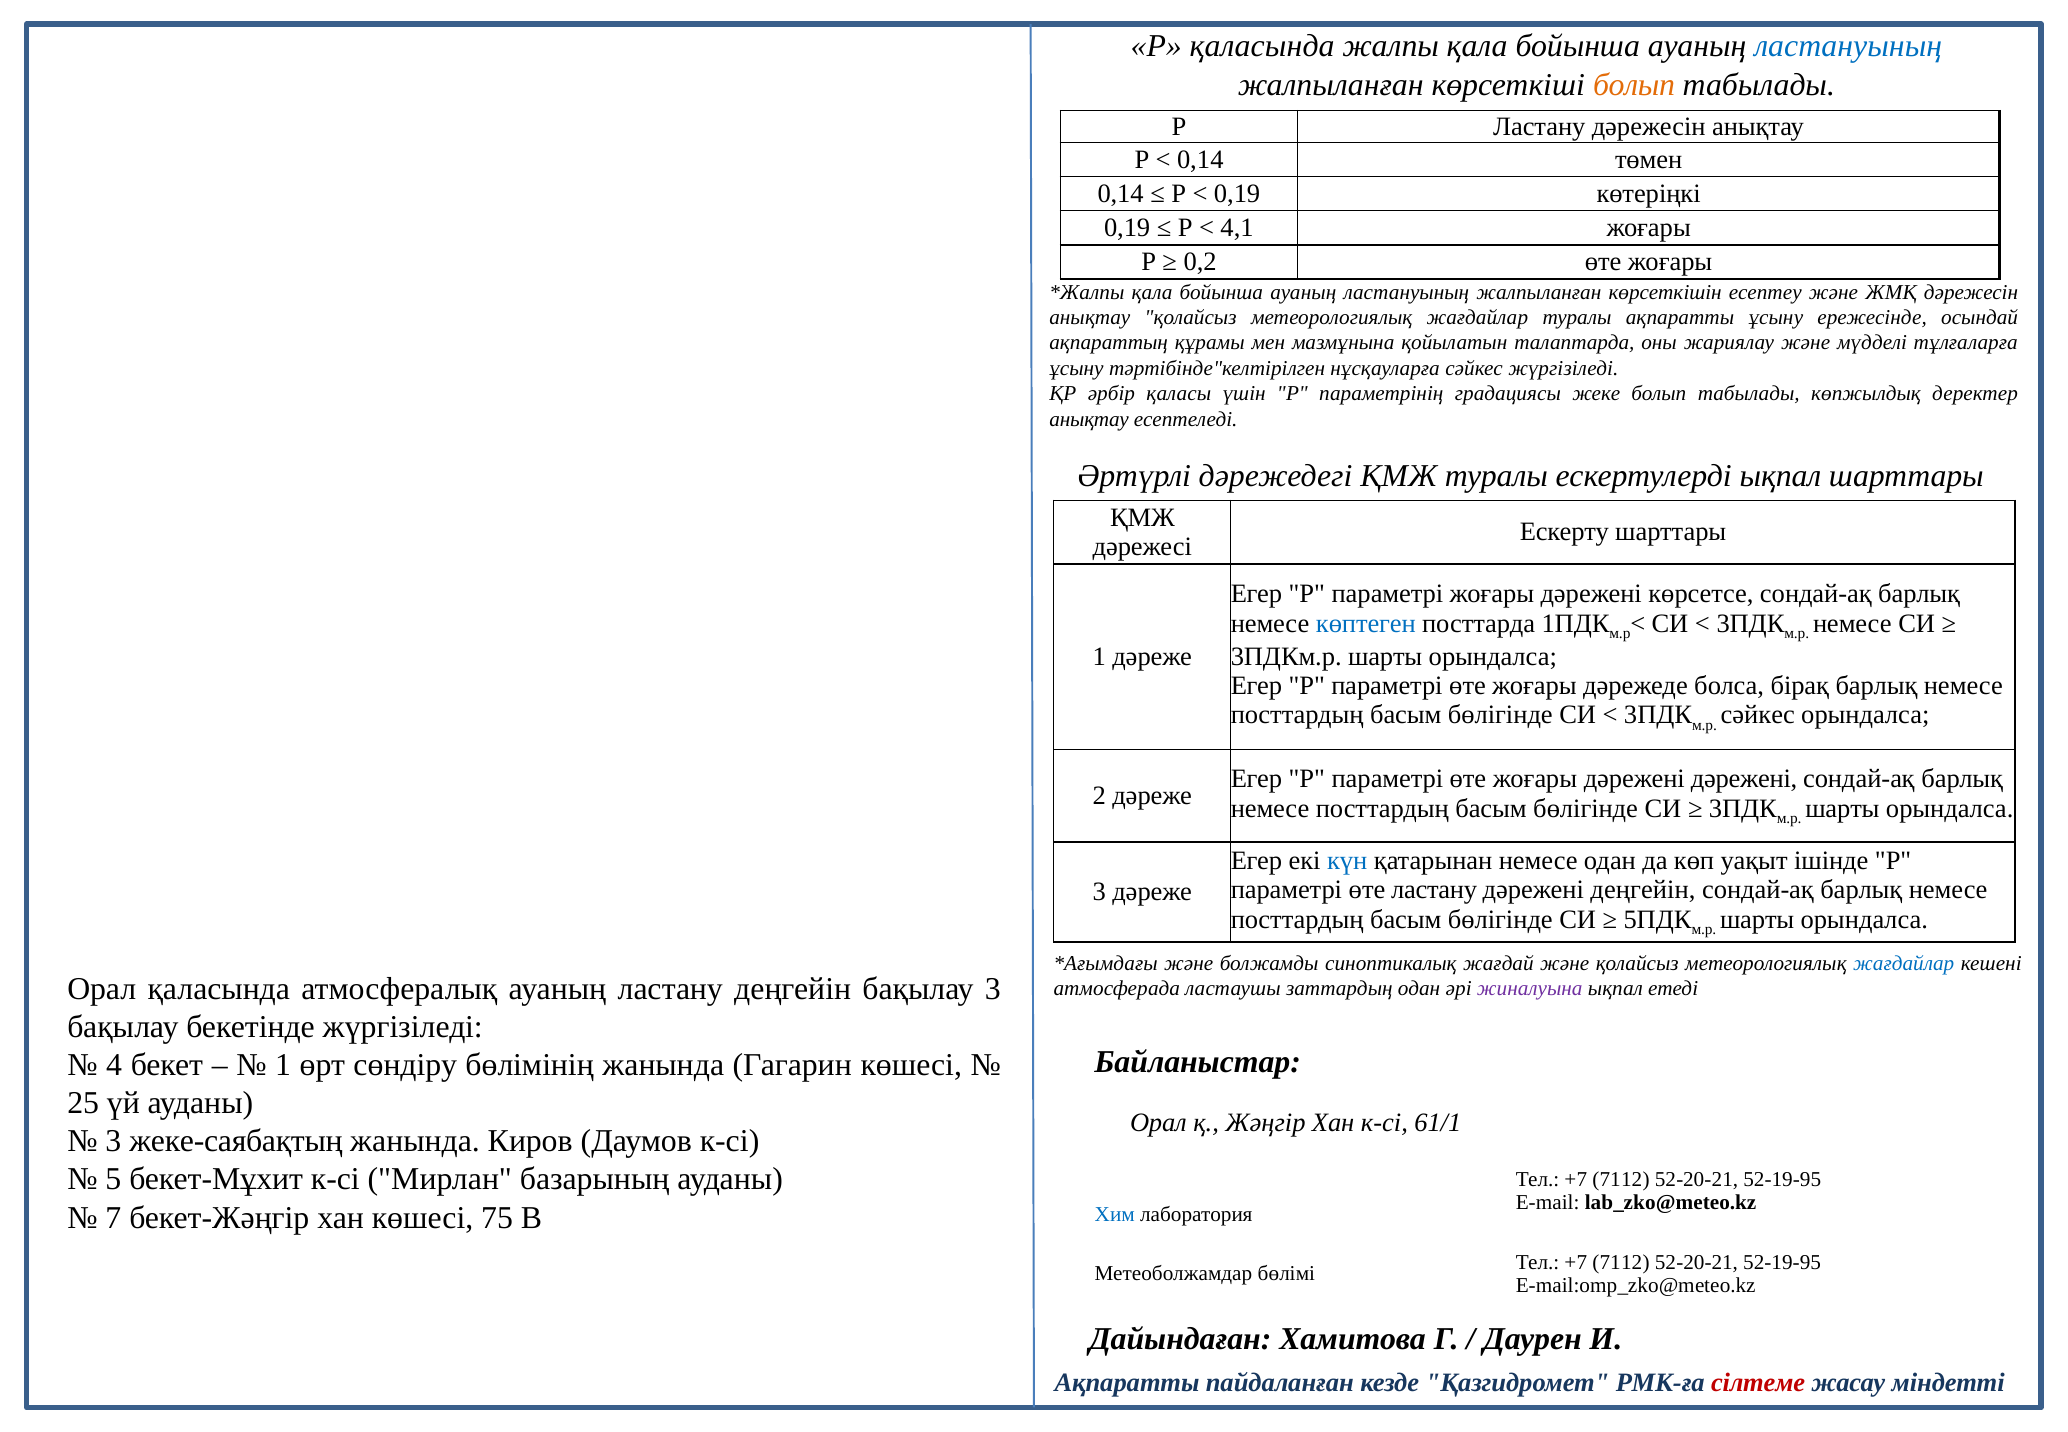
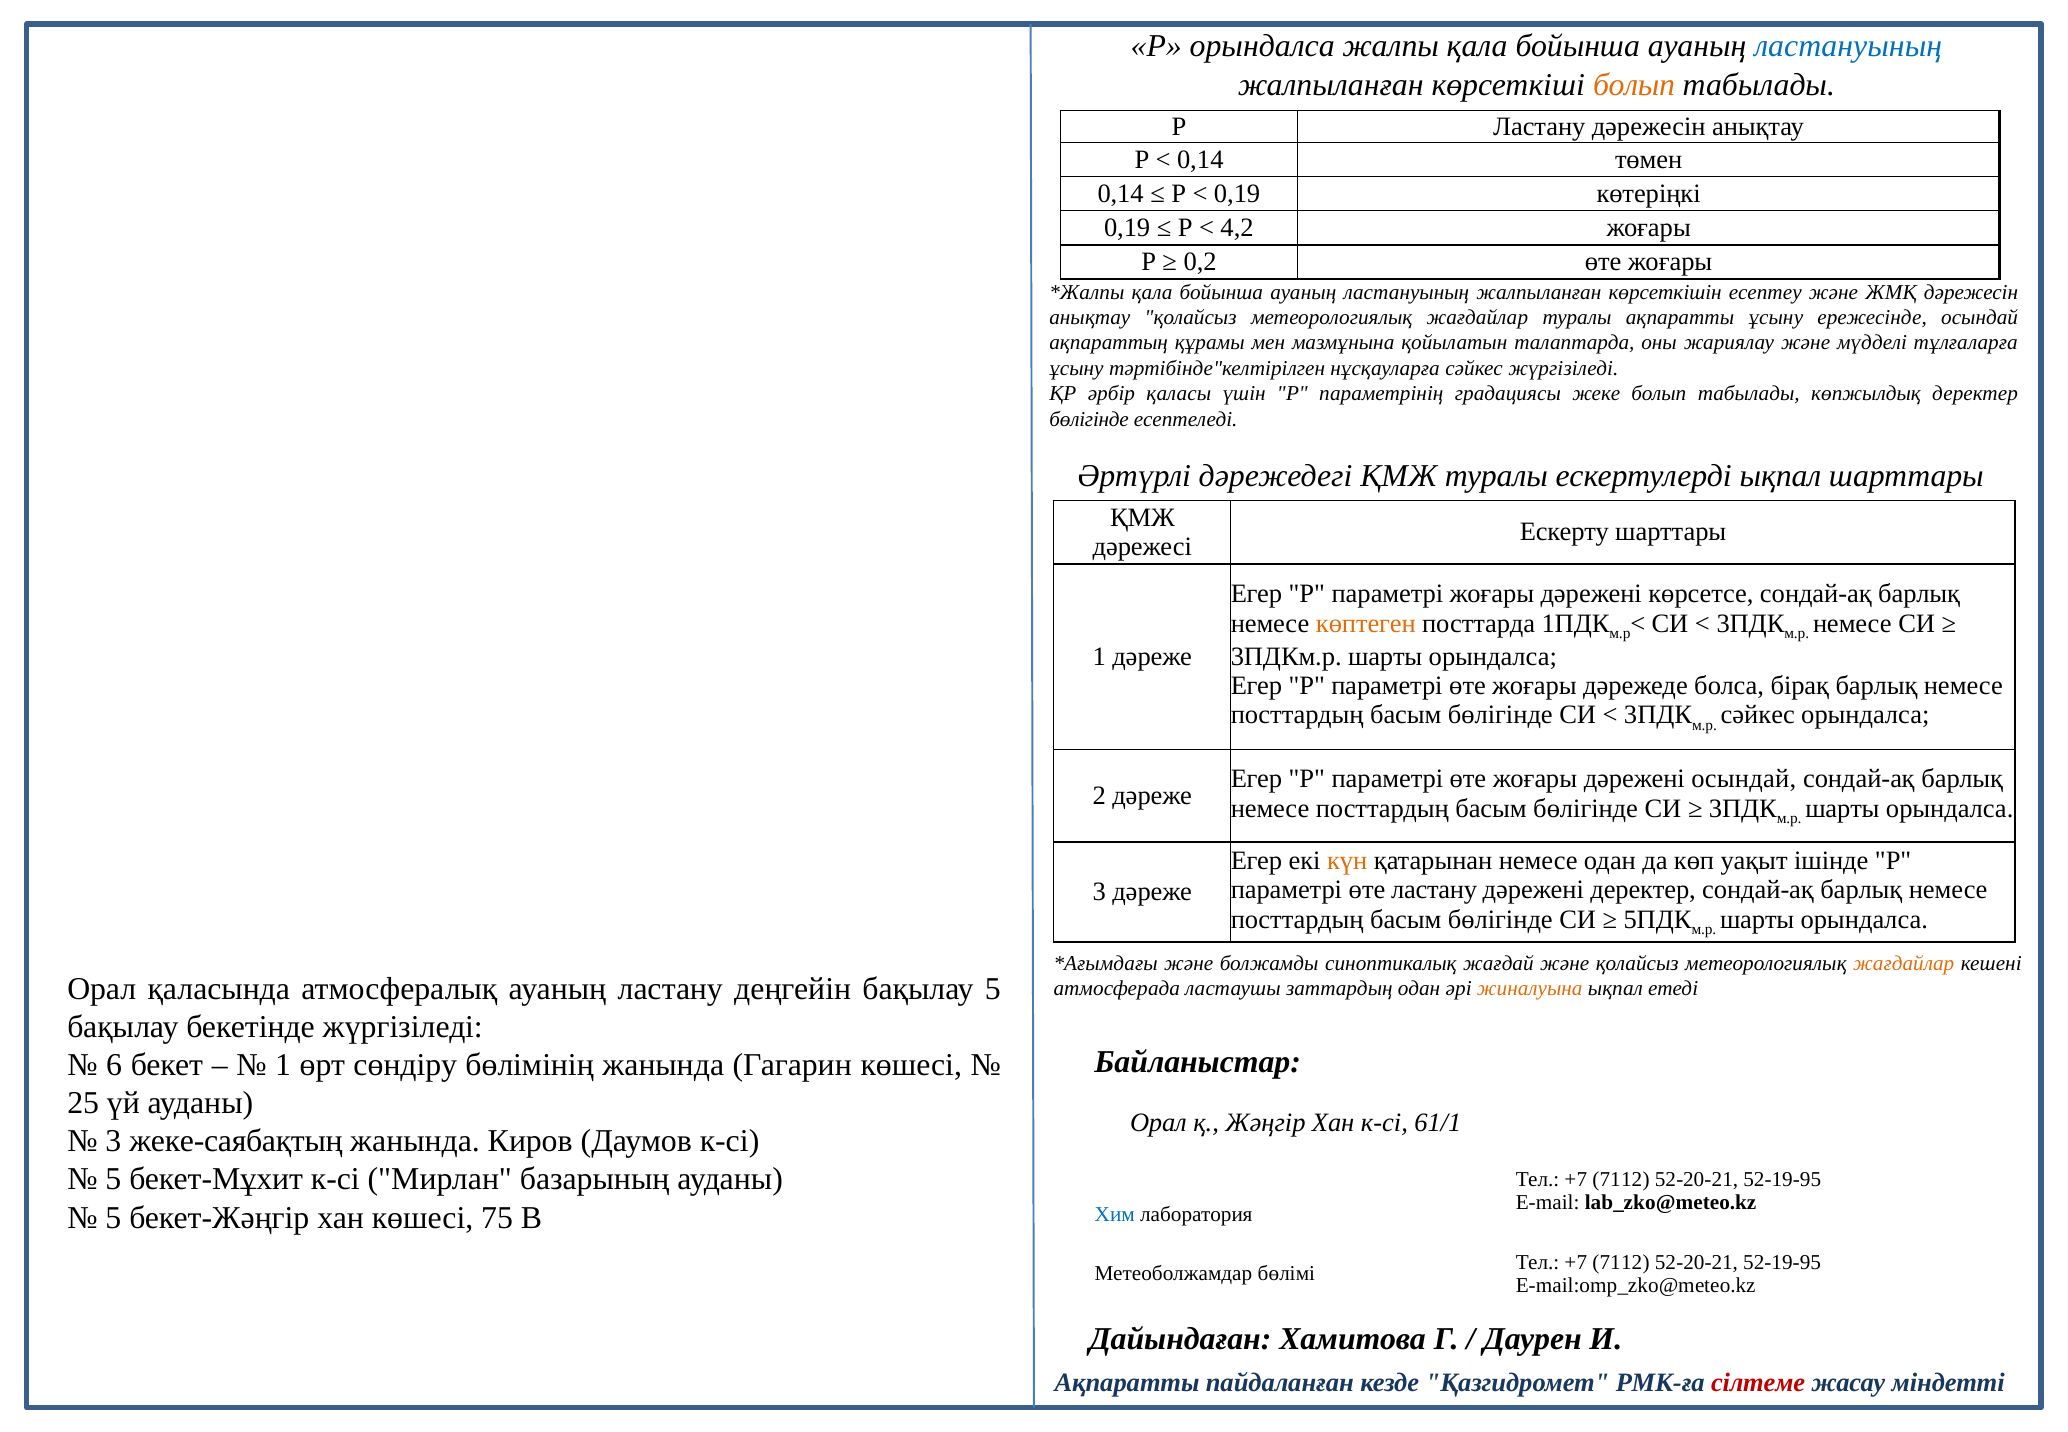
Р қаласында: қаласында -> орындалса (1262, 46)
4,1: 4,1 -> 4,2 (1237, 228)
анықтау: анықтау -> бөлігінде (1089, 419)
көптеген colour: blue -> orange (1366, 623)
дәрежені дәрежені: дәрежені -> осындай (1744, 779)
күн colour: blue -> orange (1347, 861)
дәрежені деңгейін: деңгейін -> деректер (1643, 890)
жағдайлар colour: blue -> orange (1904, 963)
бақылау 3: 3 -> 5 (993, 988)
жиналуына colour: purple -> orange (1530, 988)
4: 4 -> 6 (114, 1065)
7: 7 -> 5 (113, 1217)
